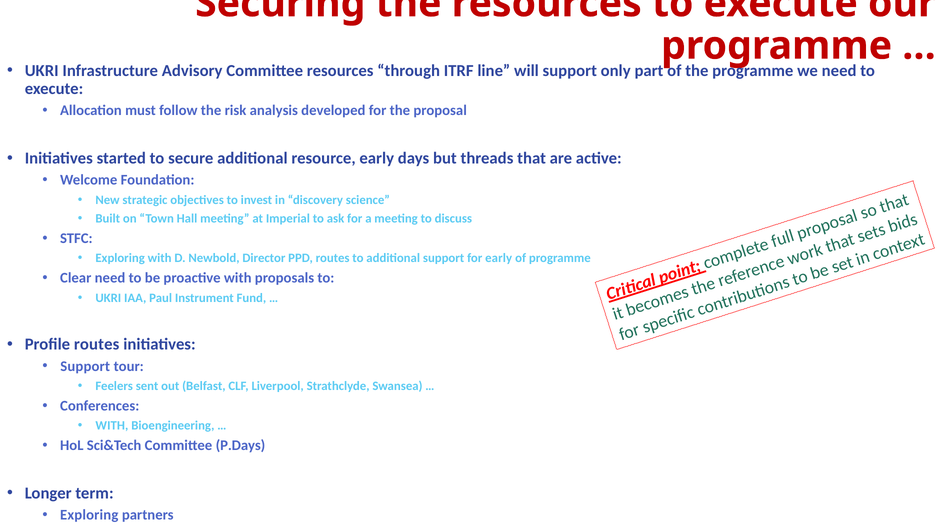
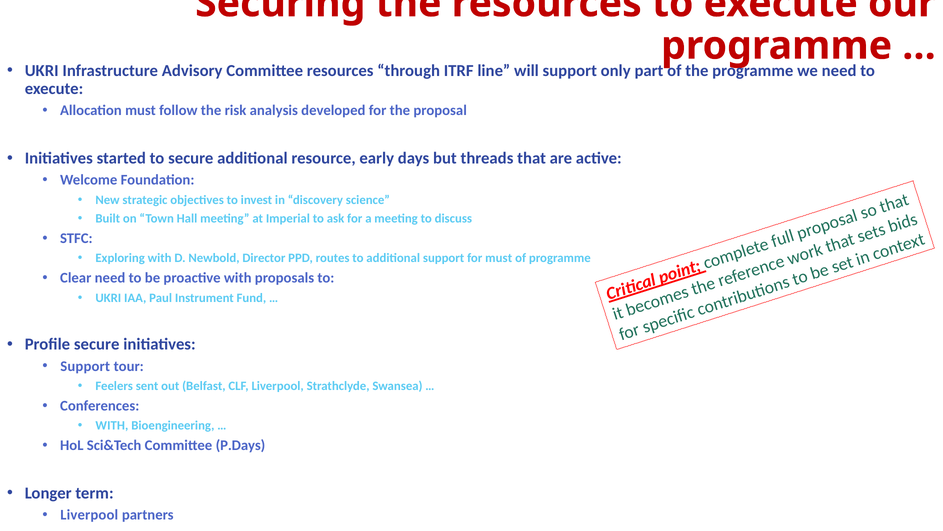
for early: early -> must (499, 258)
Profile routes: routes -> secure (97, 344)
Exploring: Exploring -> Liverpool (89, 514)
